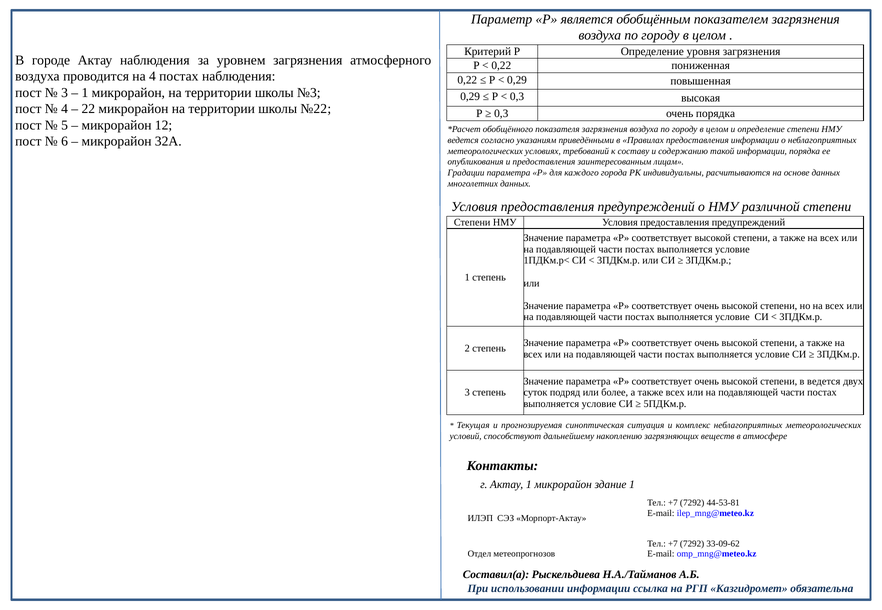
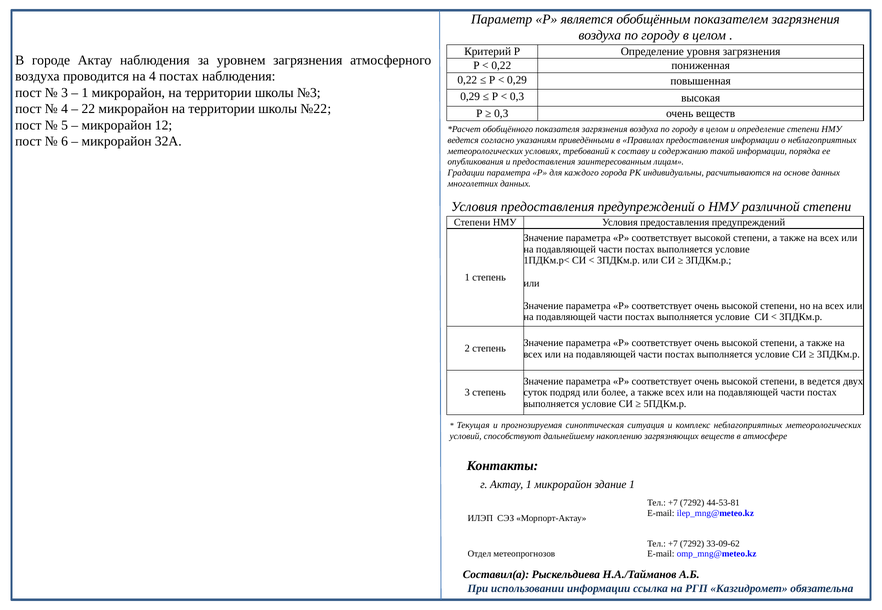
очень порядка: порядка -> веществ (716, 114)
